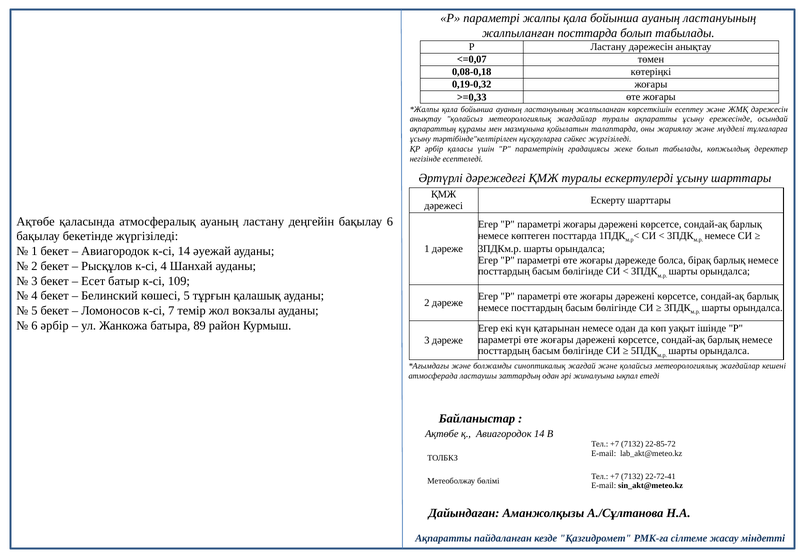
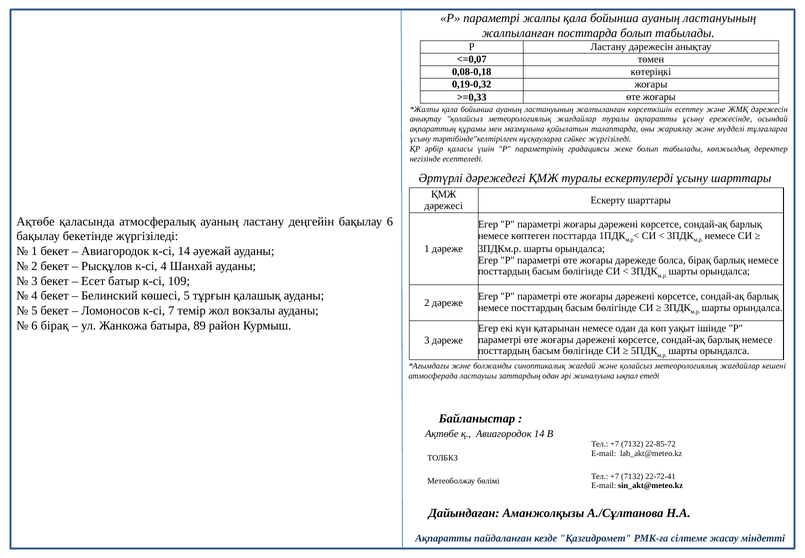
6 әрбір: әрбір -> бірақ (55, 325)
